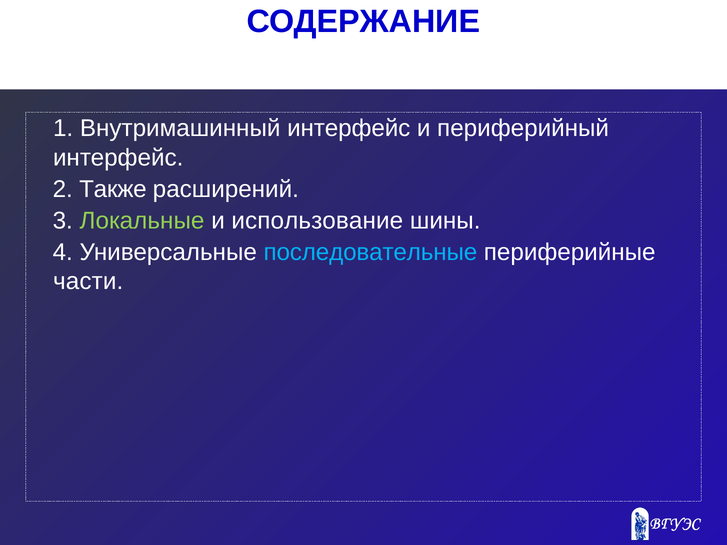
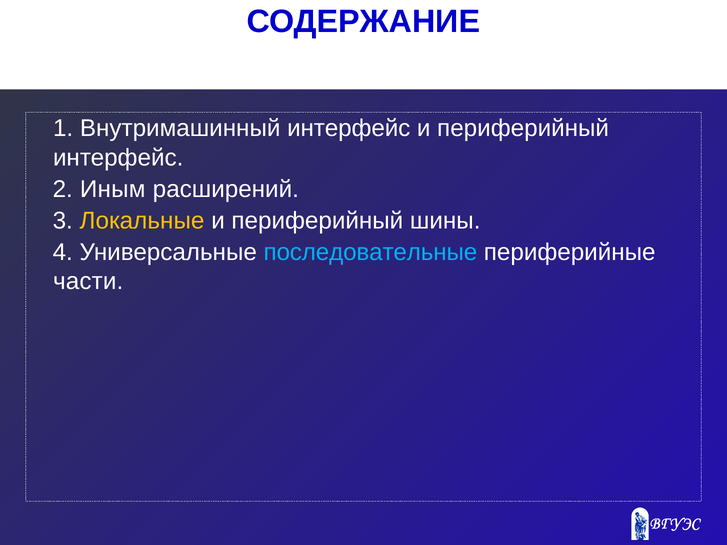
Также: Также -> Иным (113, 189)
Локальные colour: light green -> yellow (142, 221)
использование: использование -> периферийный (317, 221)
